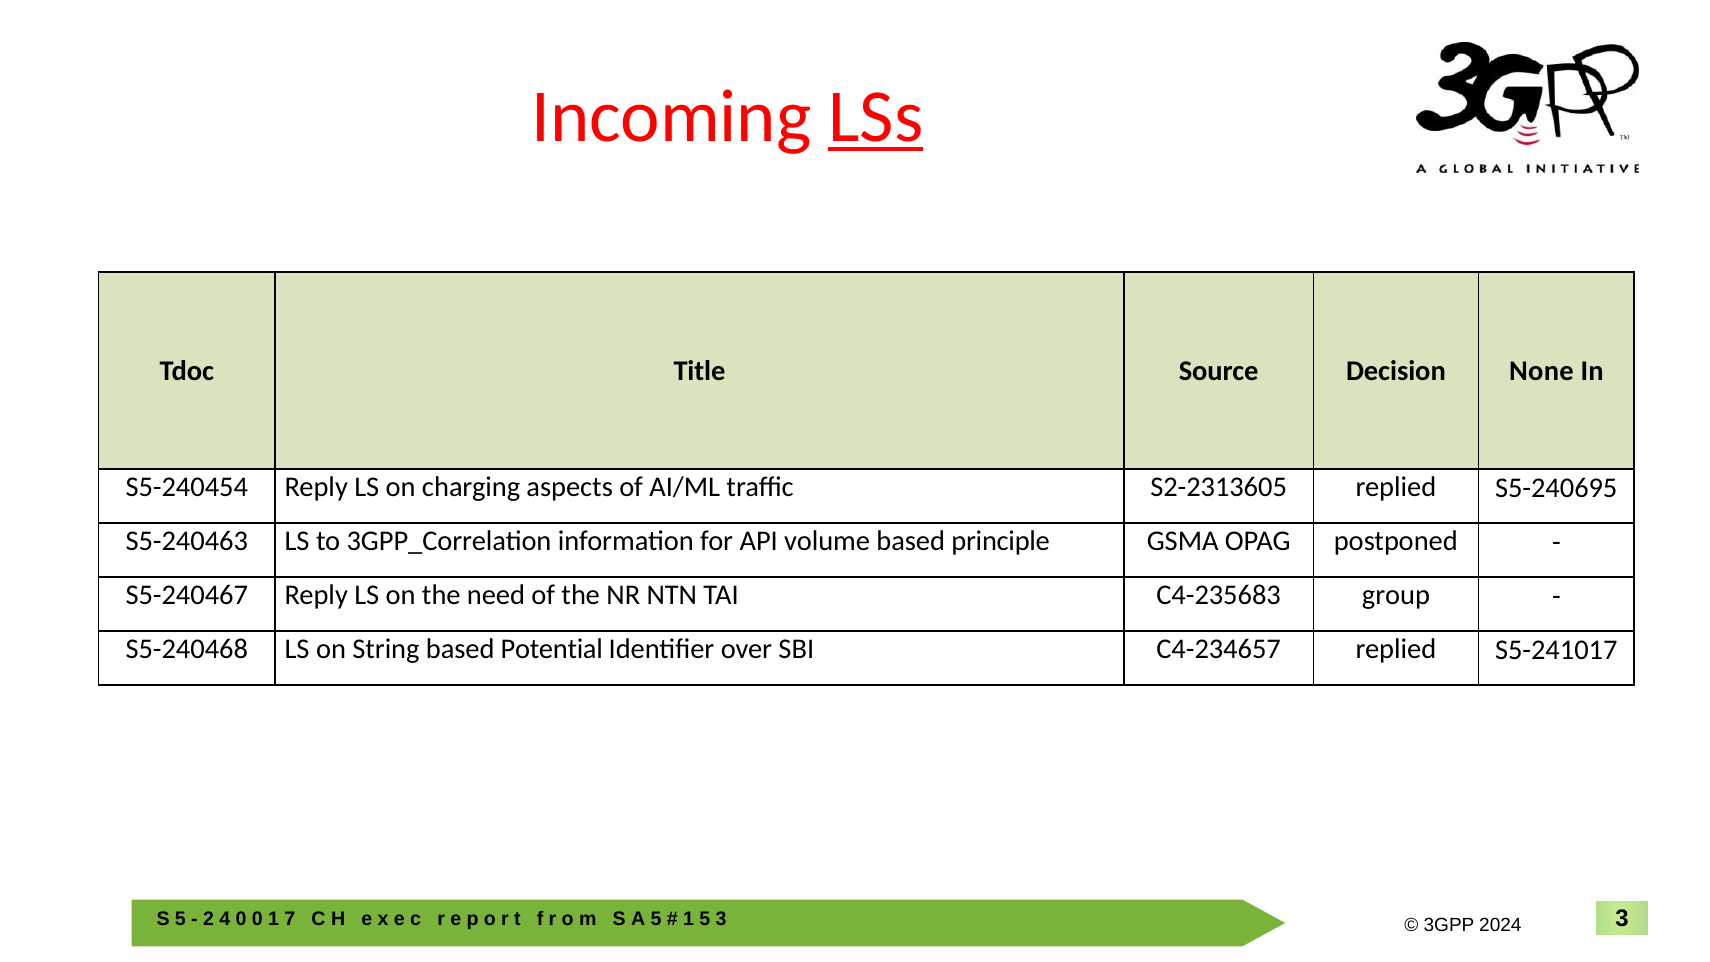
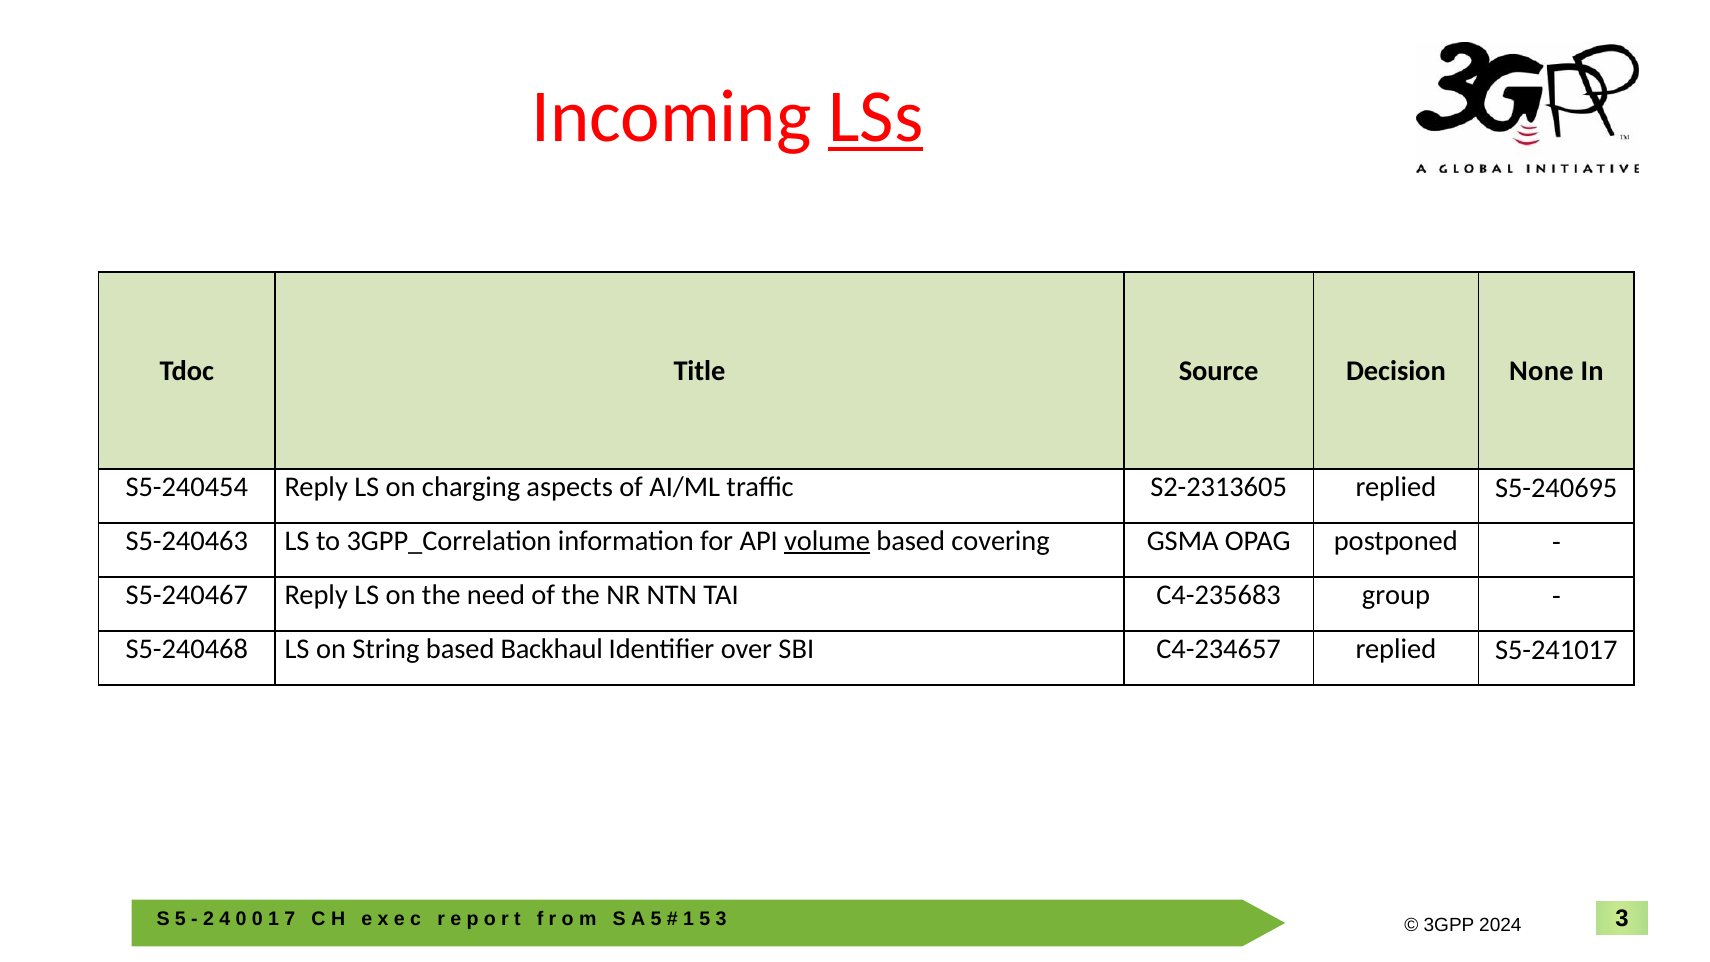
volume underline: none -> present (827, 541)
principle: principle -> covering (1001, 541)
Potential: Potential -> Backhaul (552, 649)
